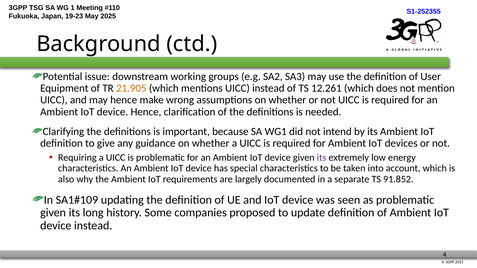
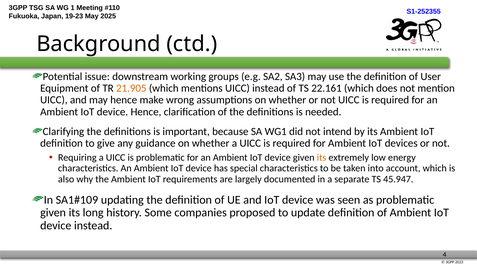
12.261: 12.261 -> 22.161 (326, 88)
its colour: purple -> orange (322, 158)
91.852: 91.852 -> 45.947 (398, 179)
